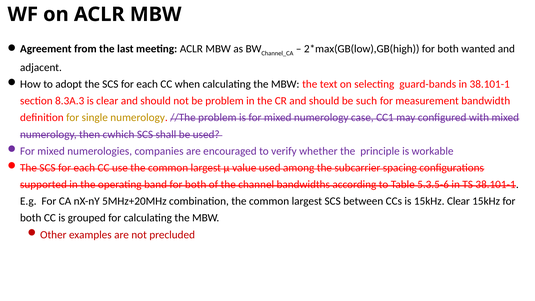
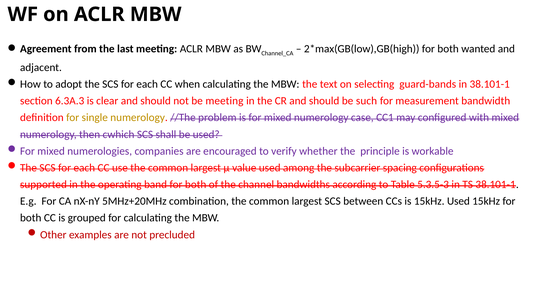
8.3A.3: 8.3A.3 -> 6.3A.3 (70, 101)
be problem: problem -> meeting (224, 101)
5.3.5-6: 5.3.5-6 -> 5.3.5-3 (433, 184)
15kHz Clear: Clear -> Used (458, 201)
